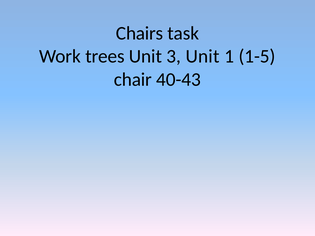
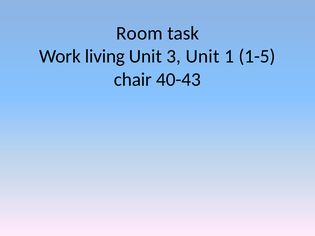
Chairs: Chairs -> Room (139, 33)
trees: trees -> living (105, 56)
